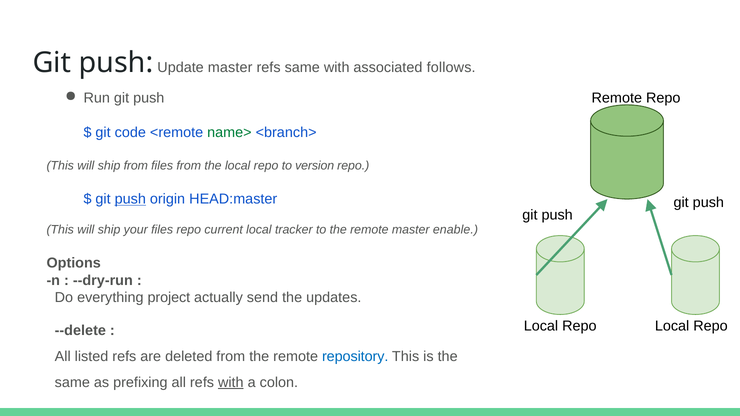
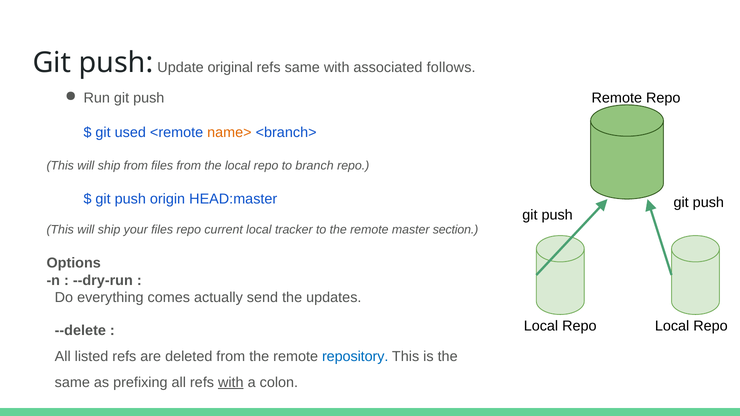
Update master: master -> original (230, 67)
code: code -> used (130, 133)
name> colour: green -> orange (229, 133)
version: version -> branch (315, 166)
push underline: present -> none (130, 199)
enable: enable -> section (456, 230)
project: project -> comes (169, 298)
